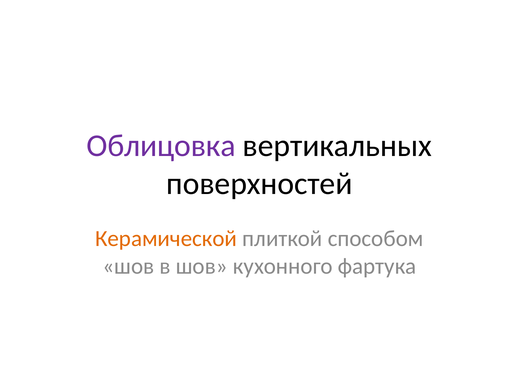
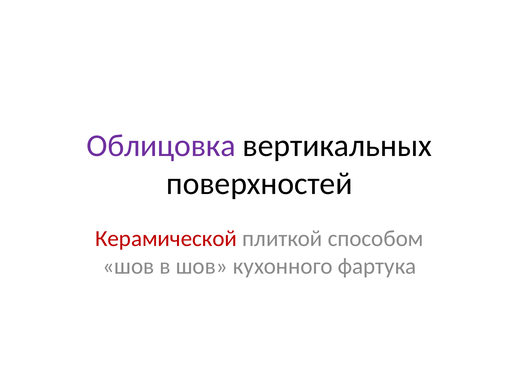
Керамической colour: orange -> red (166, 239)
